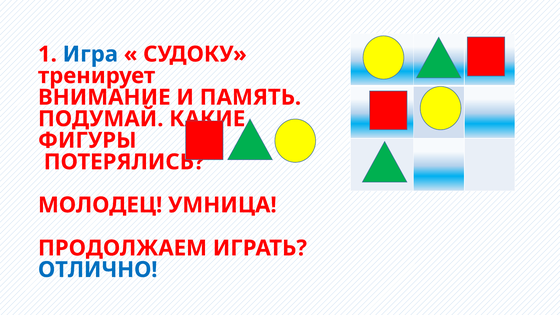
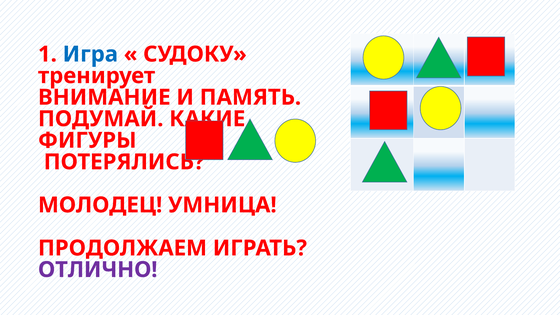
ОТЛИЧНО colour: blue -> purple (98, 270)
